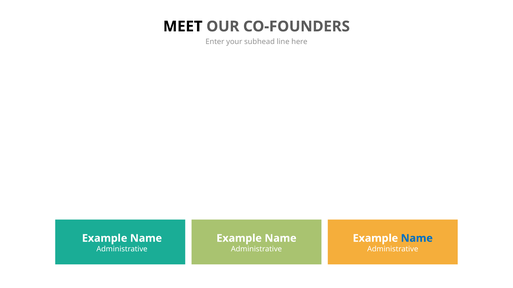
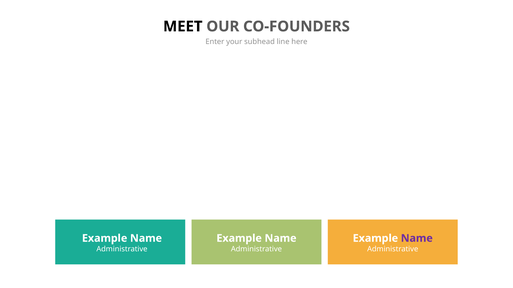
Name colour: blue -> purple (417, 239)
